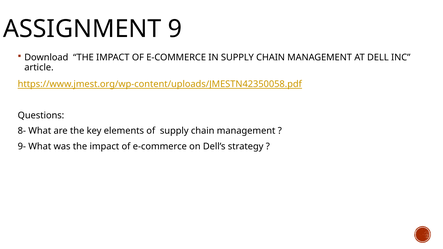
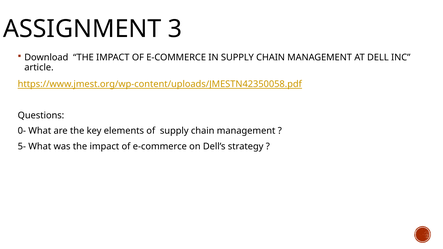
9: 9 -> 3 (175, 29)
8-: 8- -> 0- (22, 131)
9-: 9- -> 5- (22, 146)
